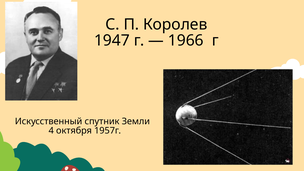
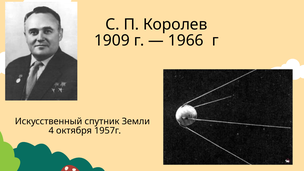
1947: 1947 -> 1909 (112, 41)
